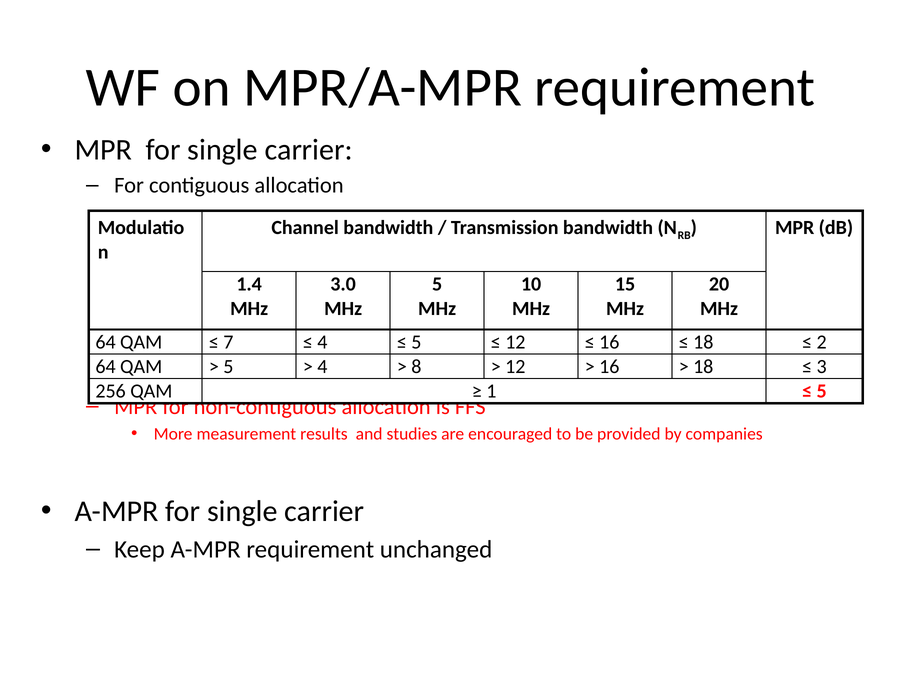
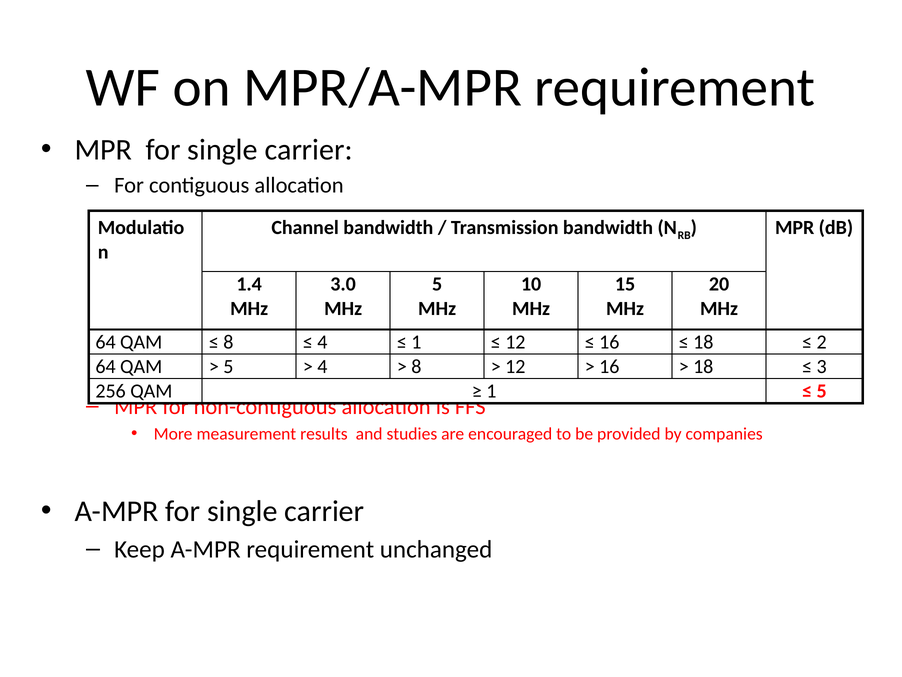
7: 7 -> 8 (228, 342)
5: 5 -> 1 (416, 342)
